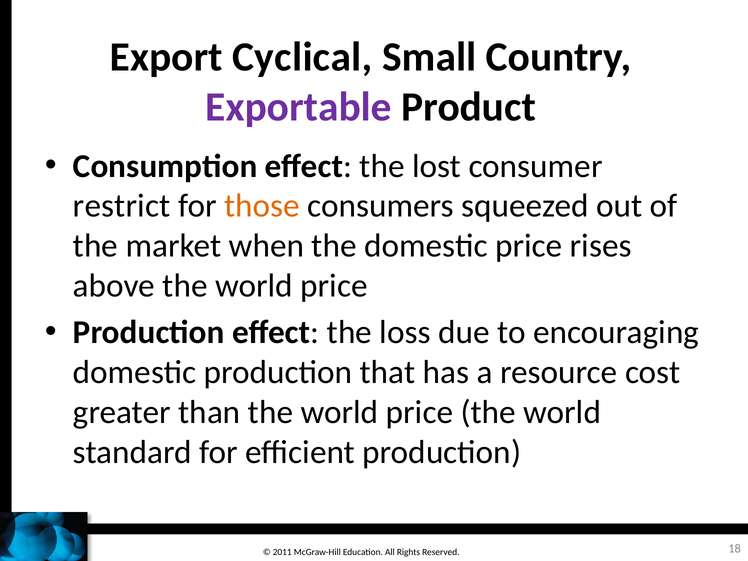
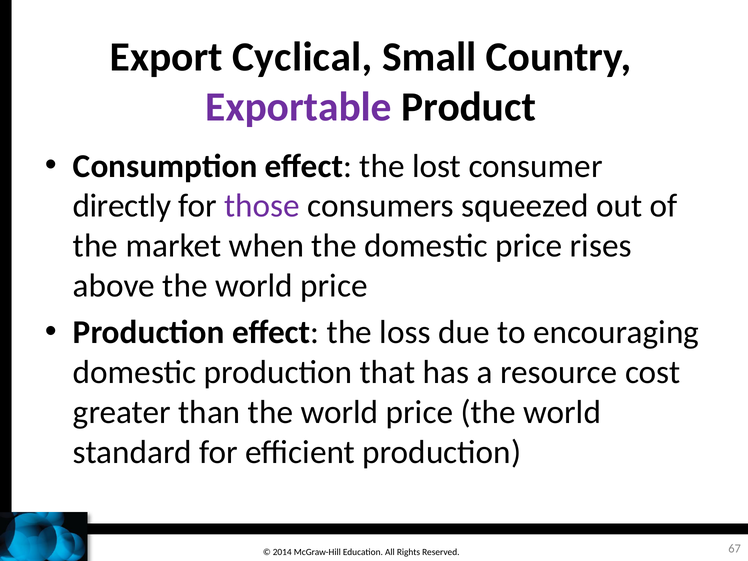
restrict: restrict -> directly (122, 206)
those colour: orange -> purple (262, 206)
2011: 2011 -> 2014 (282, 552)
18: 18 -> 67 (735, 549)
